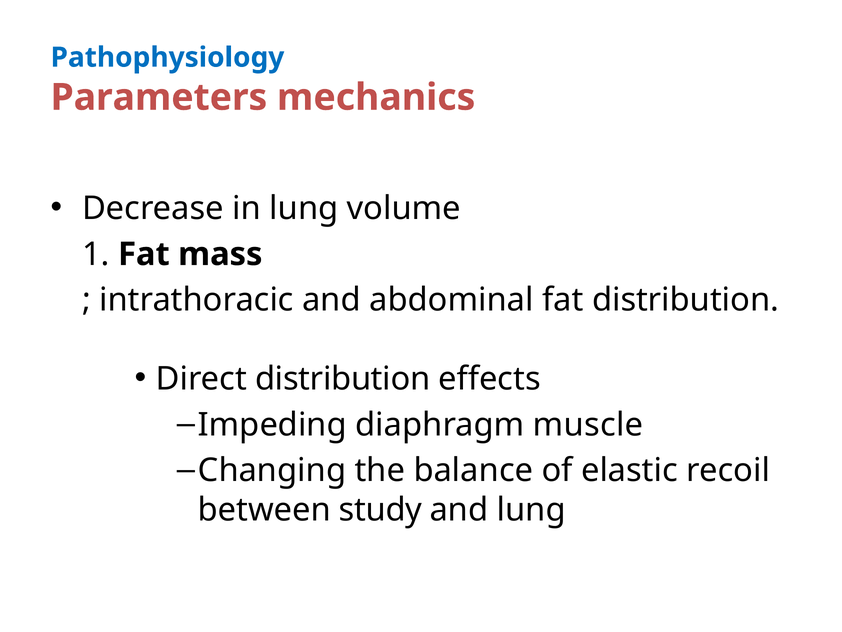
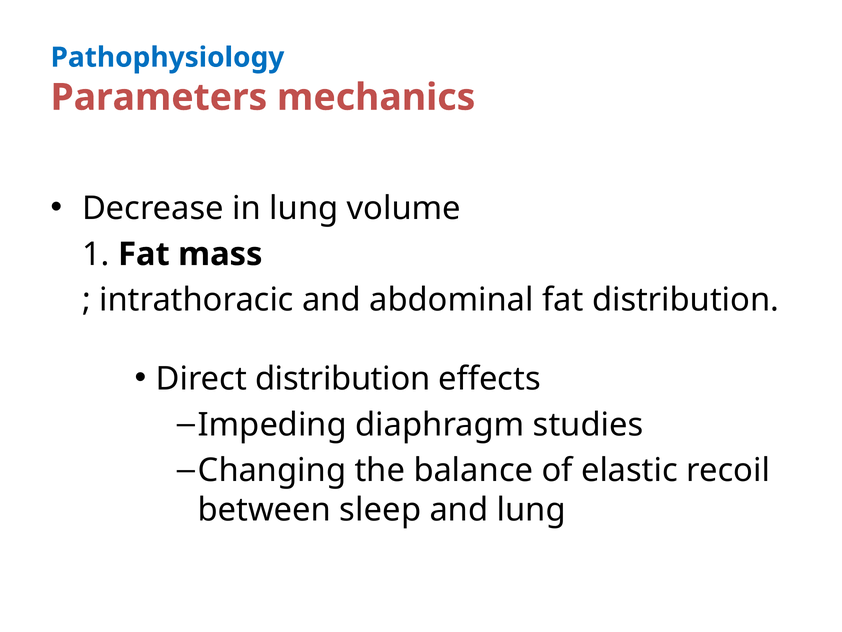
muscle: muscle -> studies (588, 424)
study: study -> sleep (380, 510)
